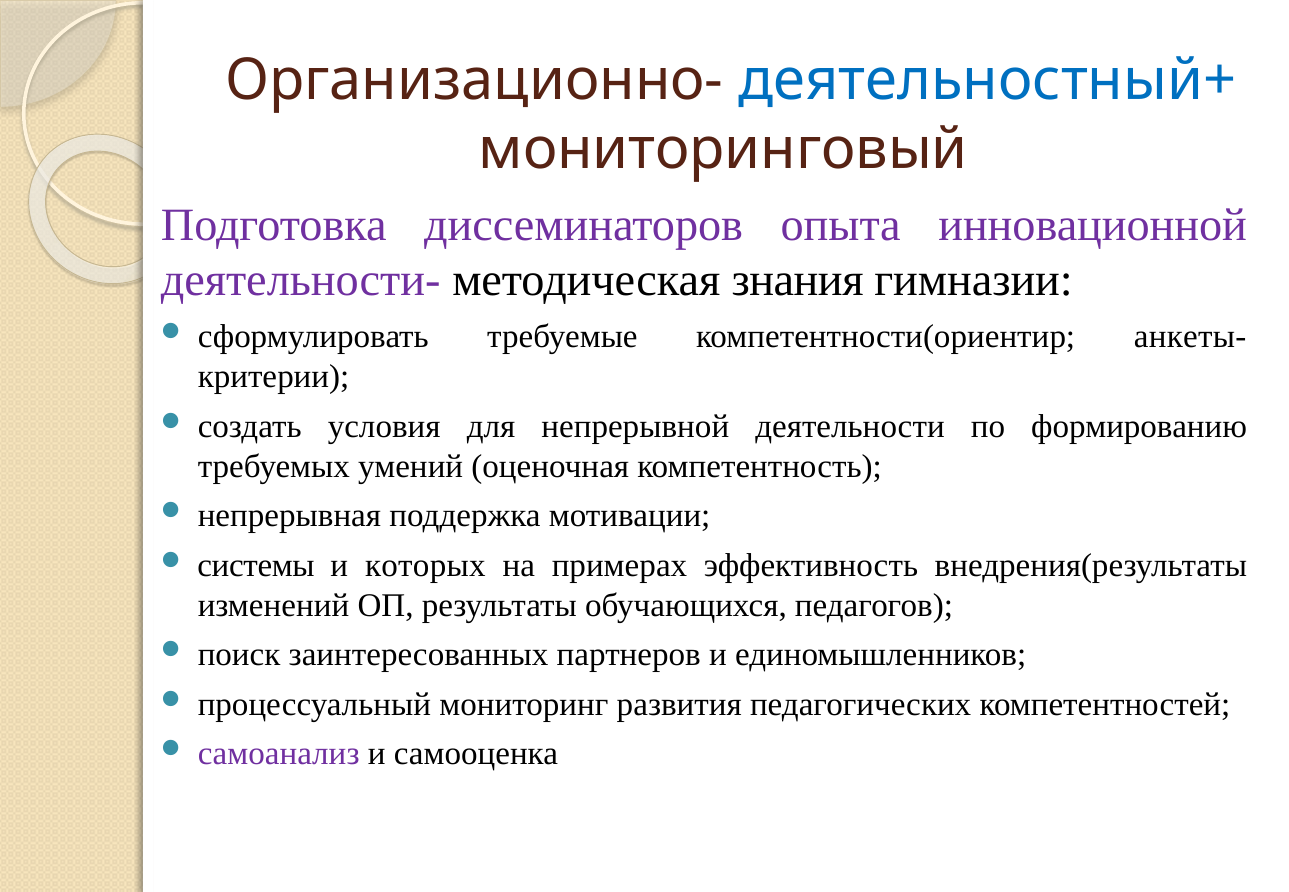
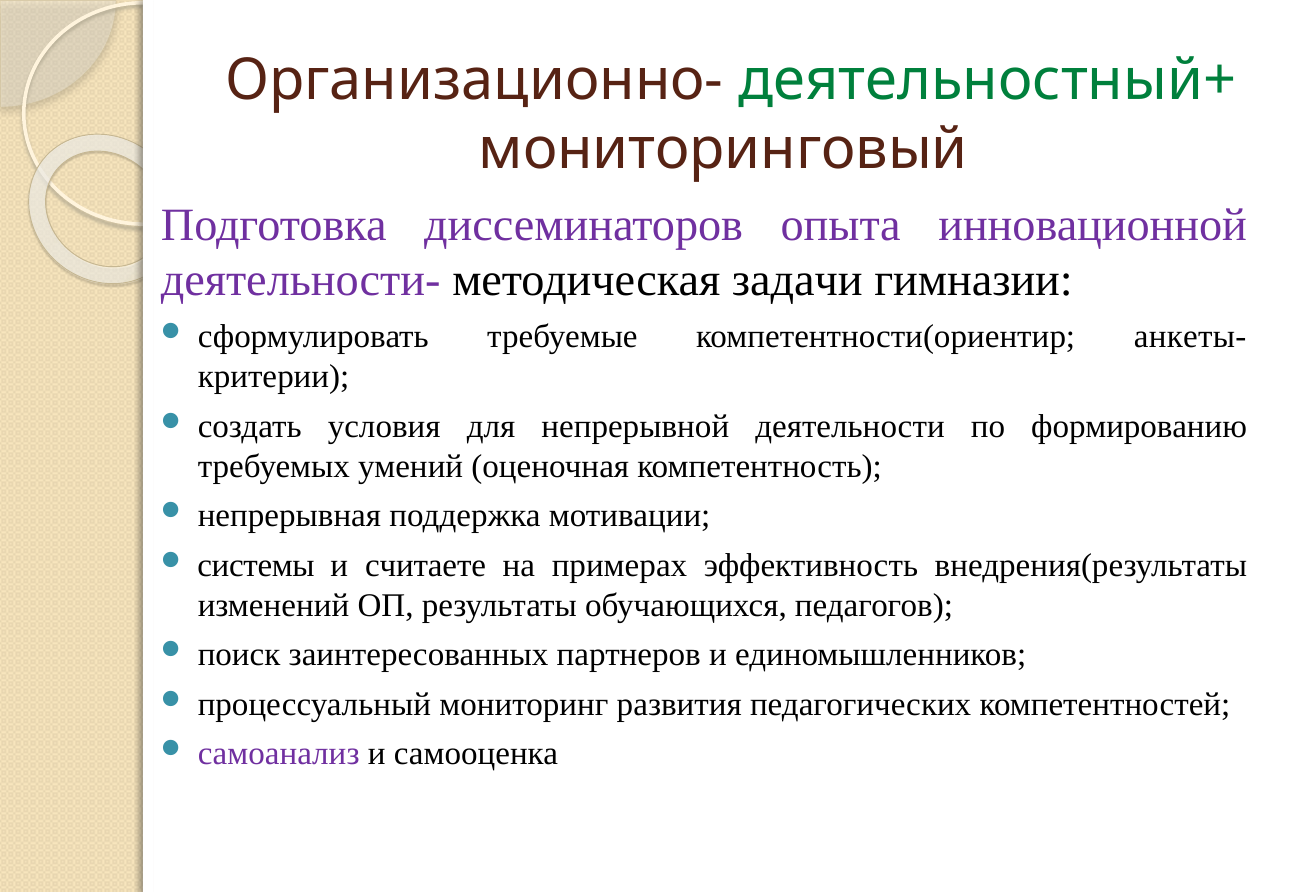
деятельностный+ colour: blue -> green (987, 80)
знания: знания -> задачи (797, 281)
которых: которых -> считаете (426, 566)
